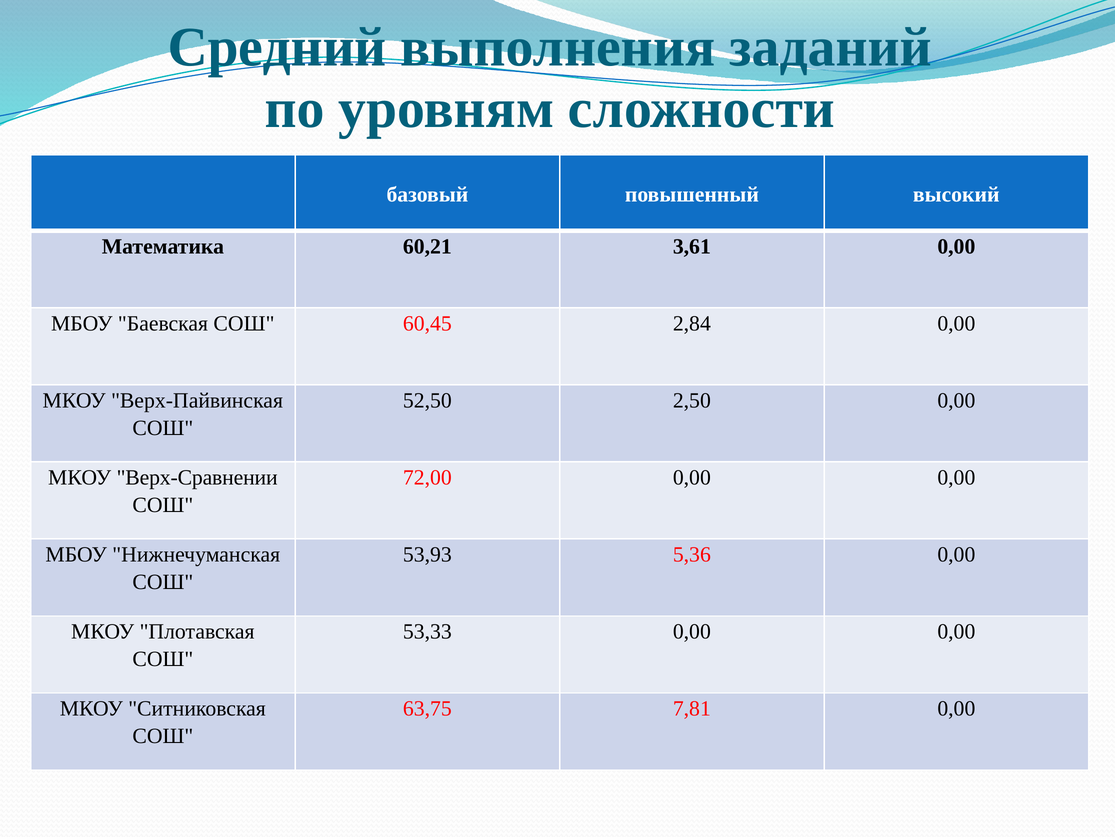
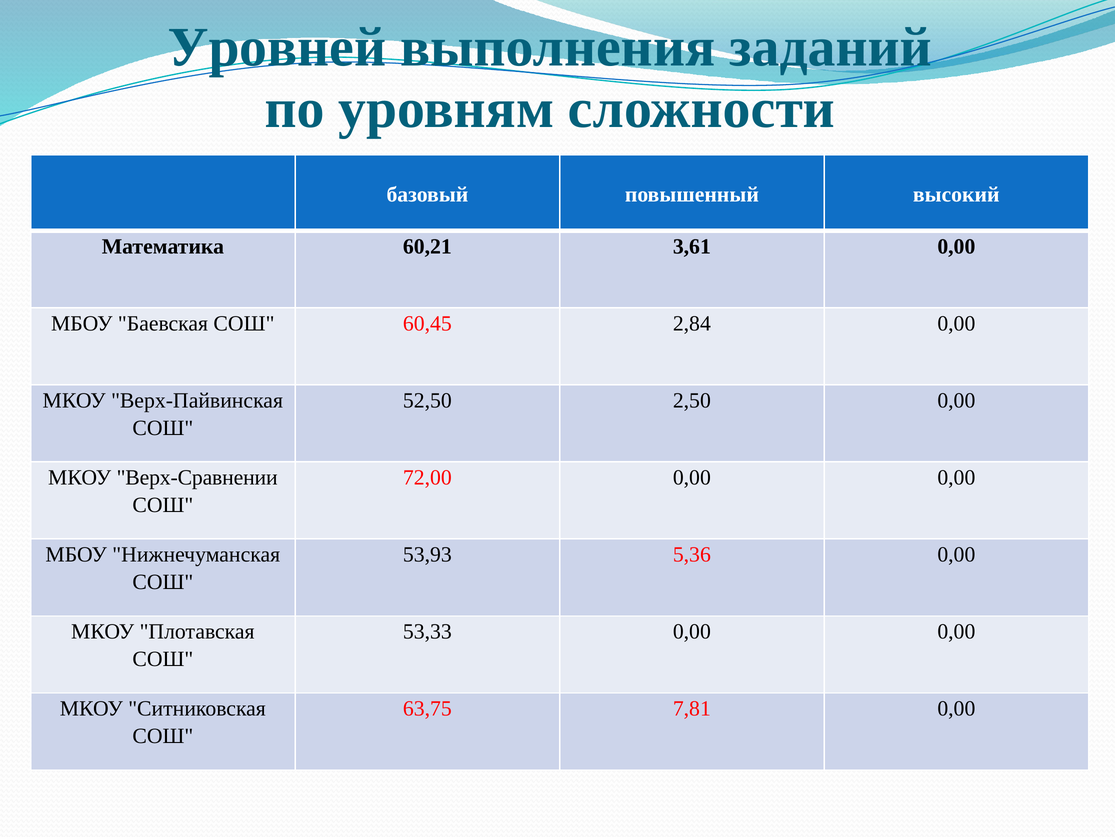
Средний: Средний -> Уровней (277, 47)
